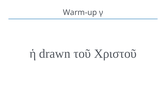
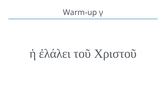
drawn: drawn -> ἐλάλει (55, 53)
